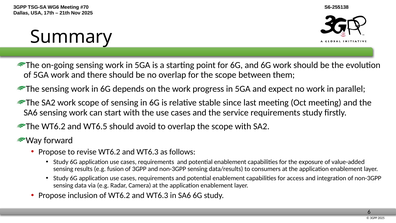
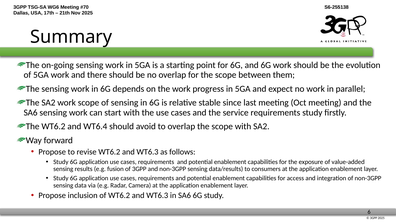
WT6.5: WT6.5 -> WT6.4 (95, 126)
